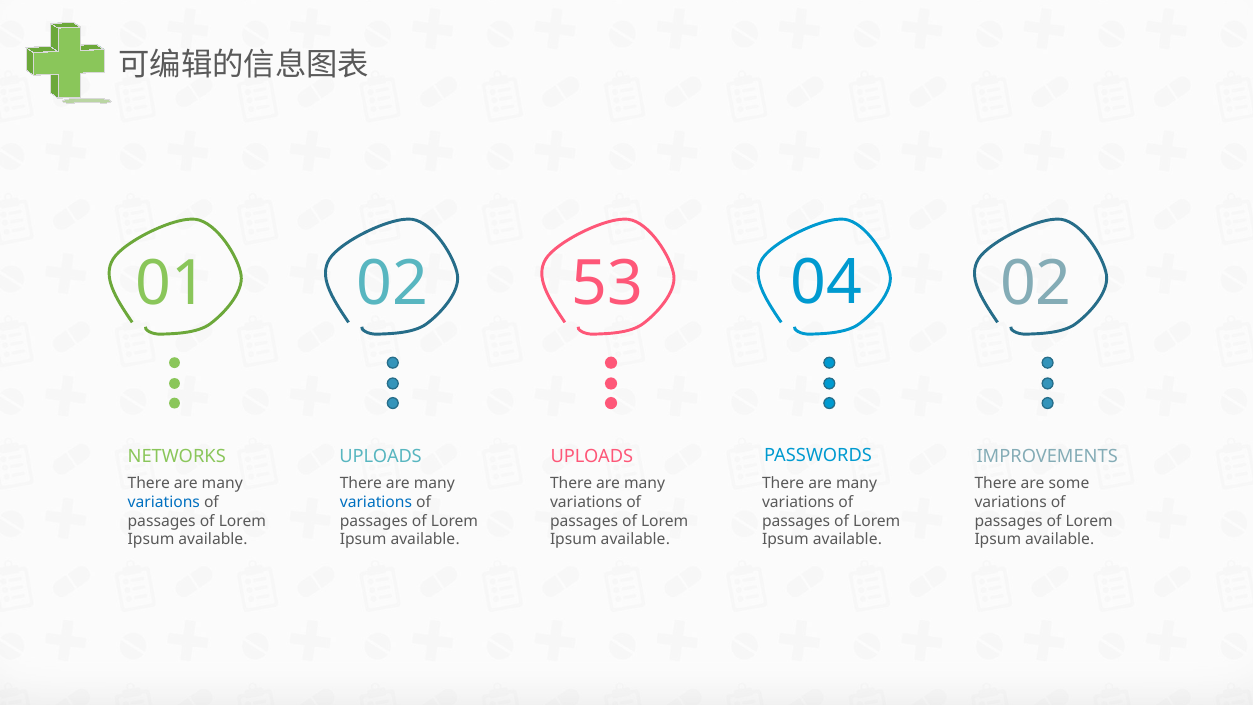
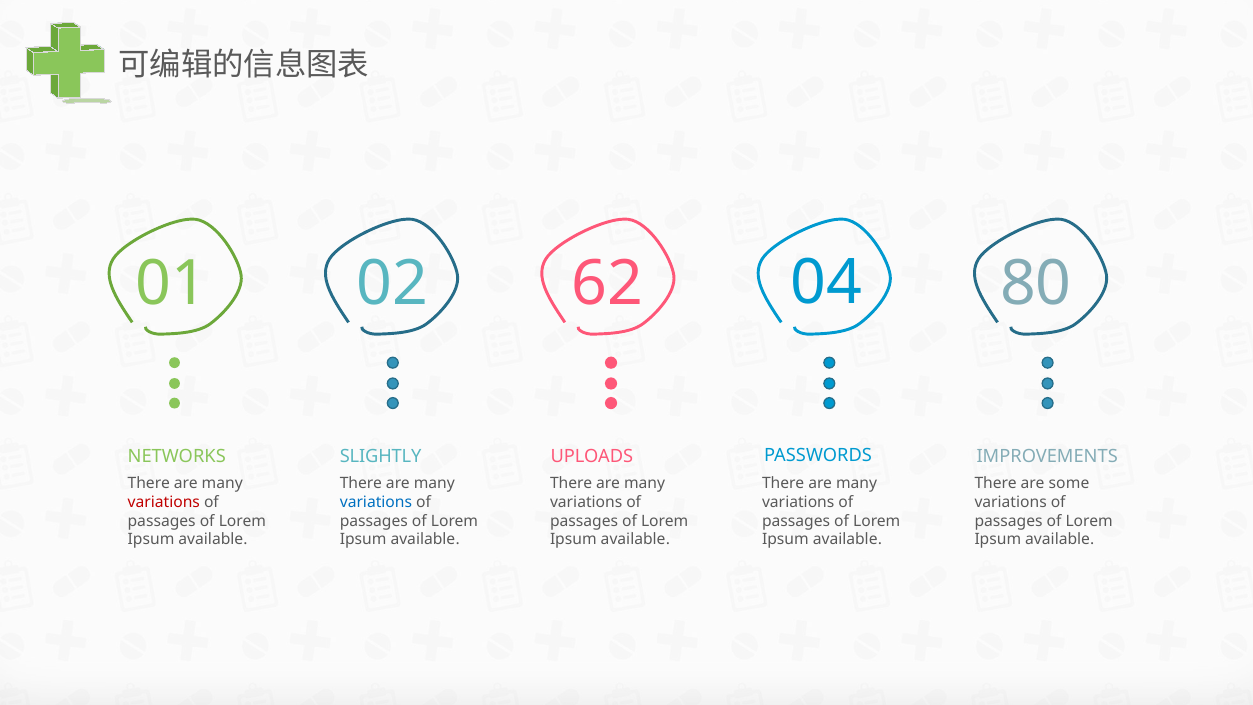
53: 53 -> 62 (608, 284)
04 02: 02 -> 80 (1036, 284)
UPLOADS: UPLOADS -> SLIGHTLY (381, 456)
variations colour: blue -> red (164, 502)
